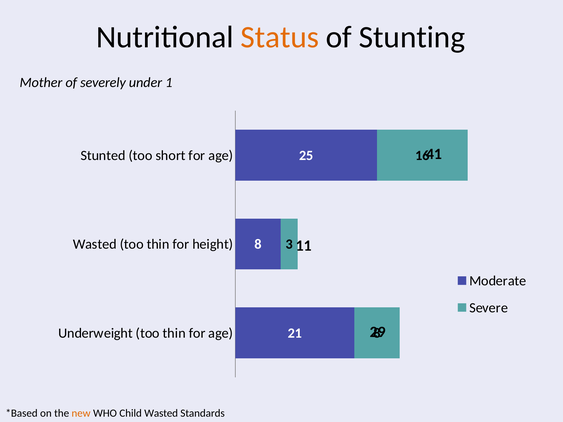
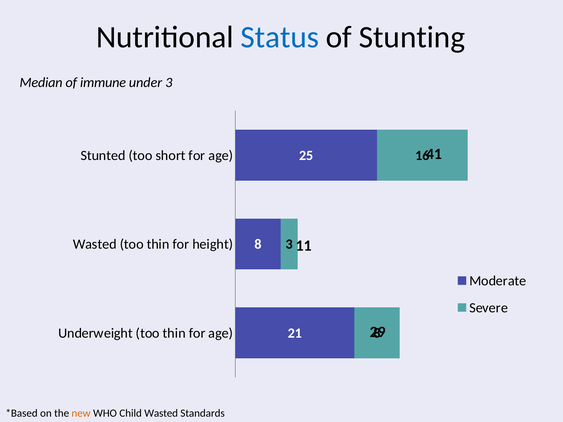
Status colour: orange -> blue (280, 37)
Mother: Mother -> Median (41, 83)
severely: severely -> immune (103, 83)
under 1: 1 -> 3 (169, 83)
